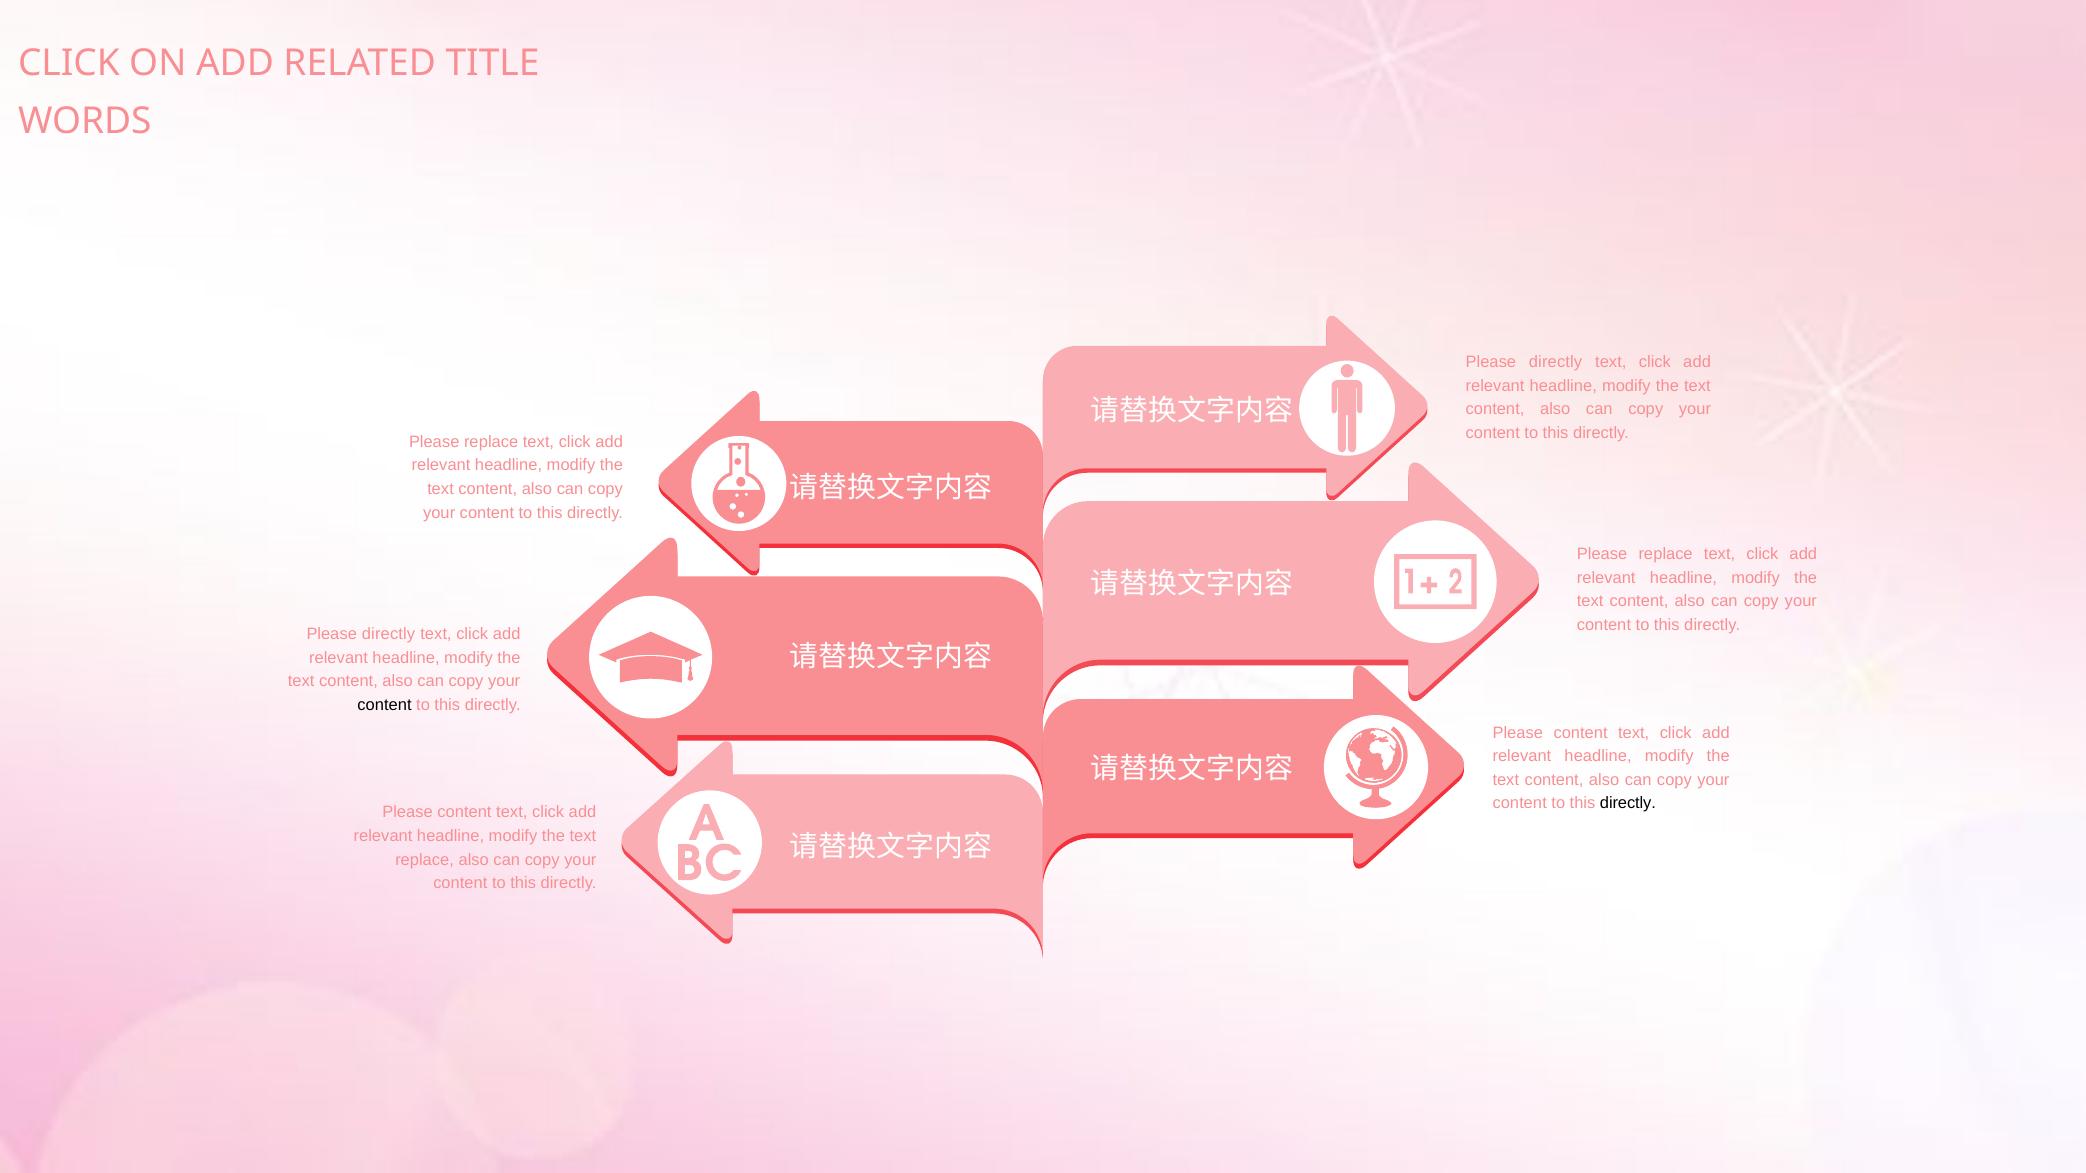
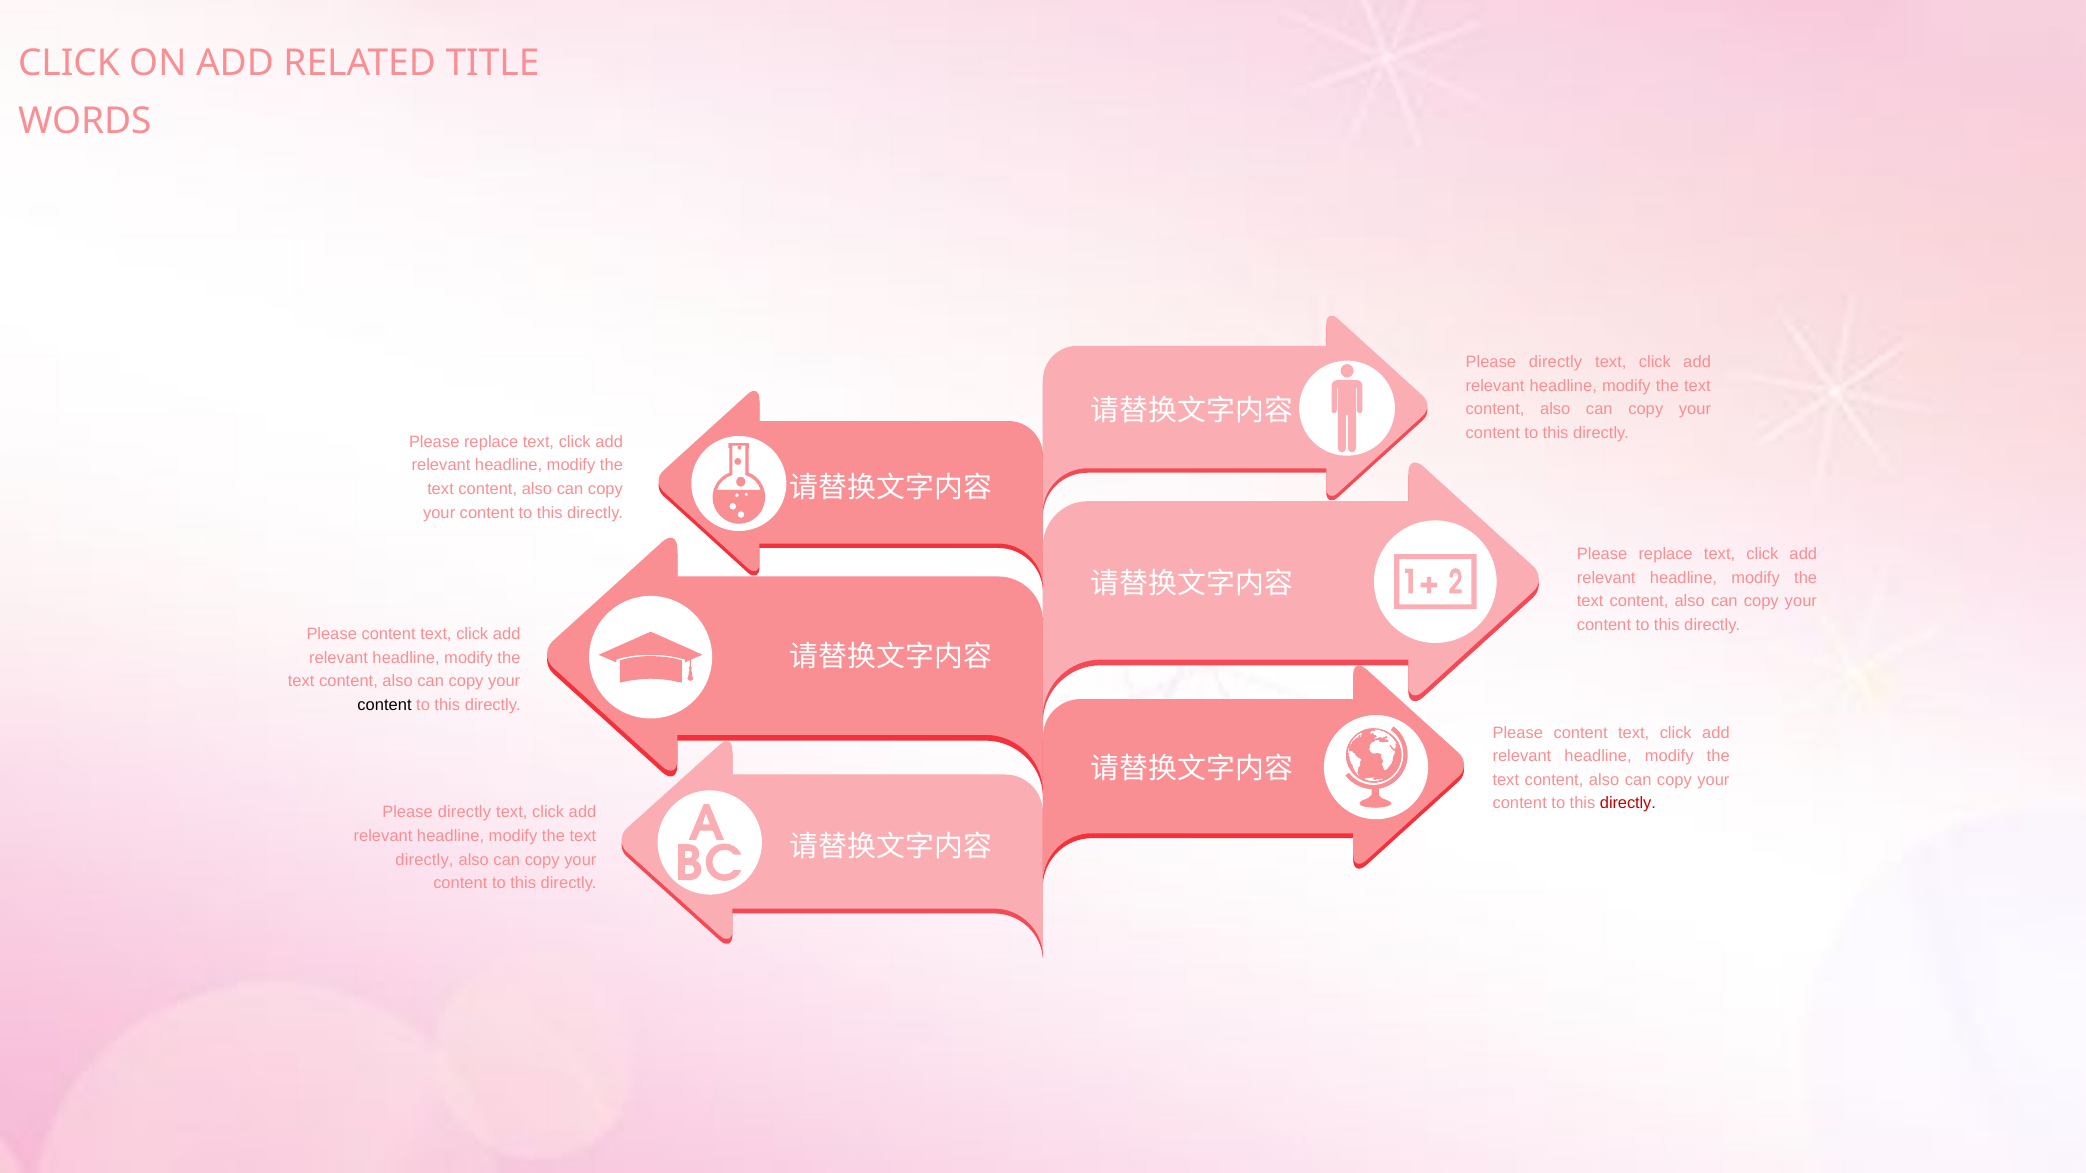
directly: directly -> content (389, 634)
directly colour: black -> red (1628, 804)
content: content -> directly (464, 813)
replace: replace -> directly (424, 860)
